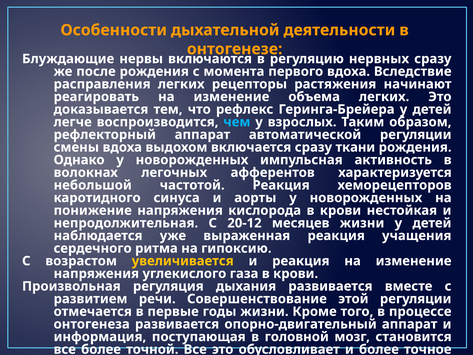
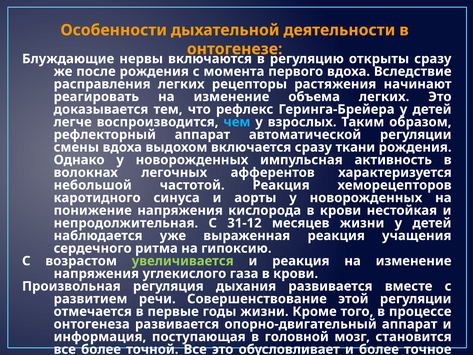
нервных: нервных -> открыты (379, 59)
20-12: 20-12 -> 31-12 (244, 223)
увеличивается colour: yellow -> light green (183, 261)
